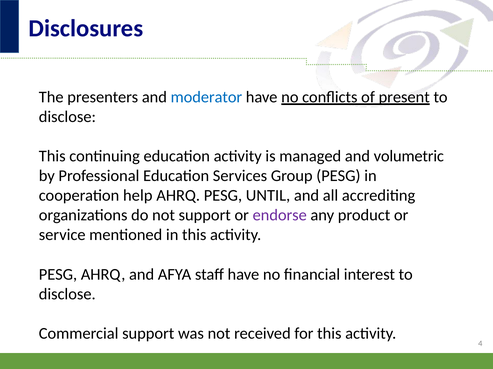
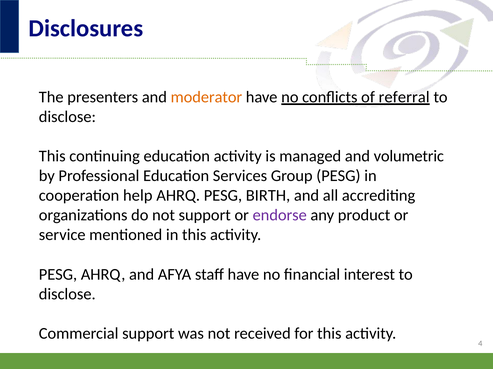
moderator colour: blue -> orange (206, 97)
present: present -> referral (404, 97)
UNTIL: UNTIL -> BIRTH (268, 196)
